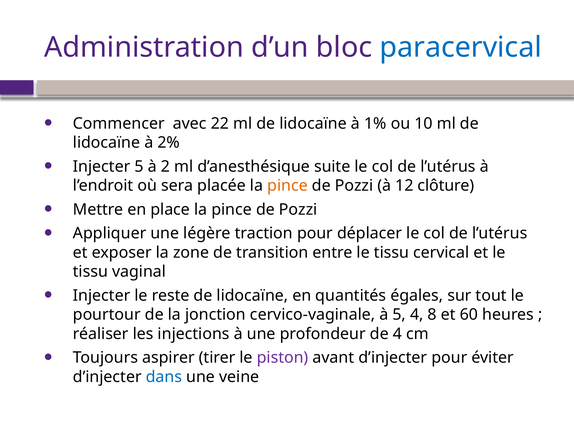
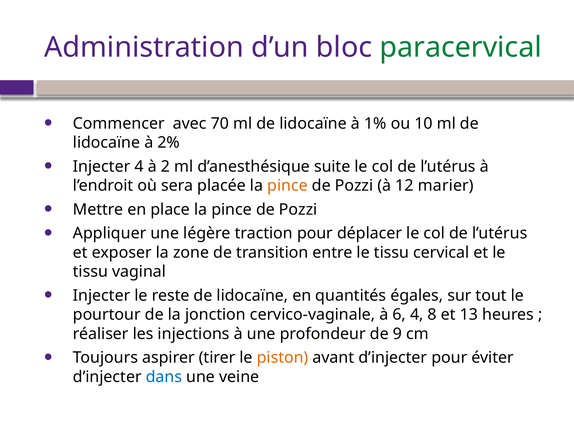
paracervical colour: blue -> green (461, 47)
22: 22 -> 70 (220, 124)
Injecter 5: 5 -> 4 (139, 167)
clôture: clôture -> marier (446, 186)
à 5: 5 -> 6 (399, 315)
60: 60 -> 13 (469, 315)
de 4: 4 -> 9 (397, 334)
piston colour: purple -> orange (283, 358)
